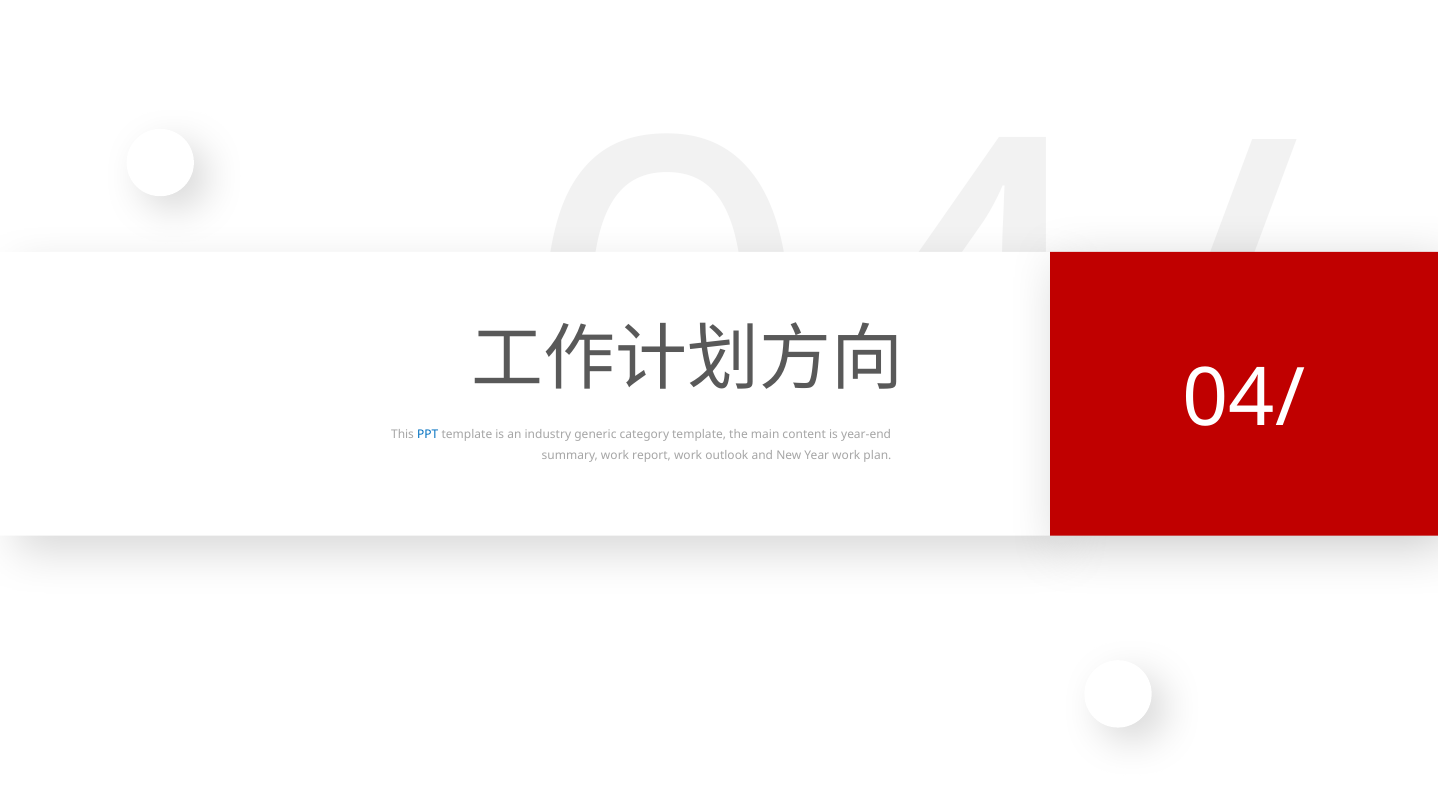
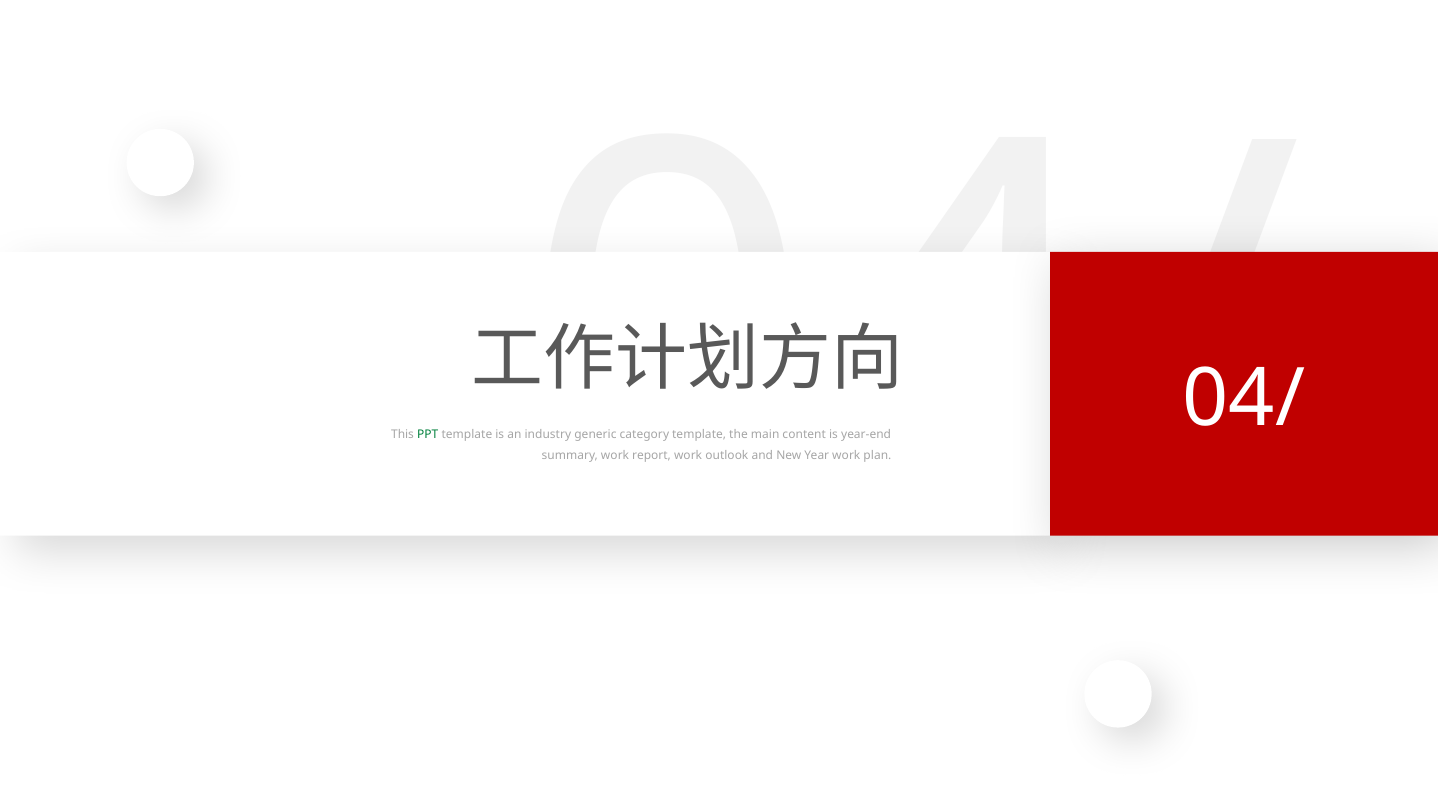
PPT colour: blue -> green (428, 434)
